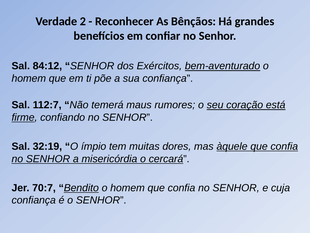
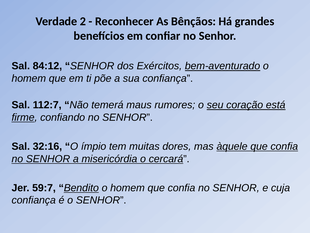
32:19: 32:19 -> 32:16 (47, 146)
70:7: 70:7 -> 59:7 (44, 187)
